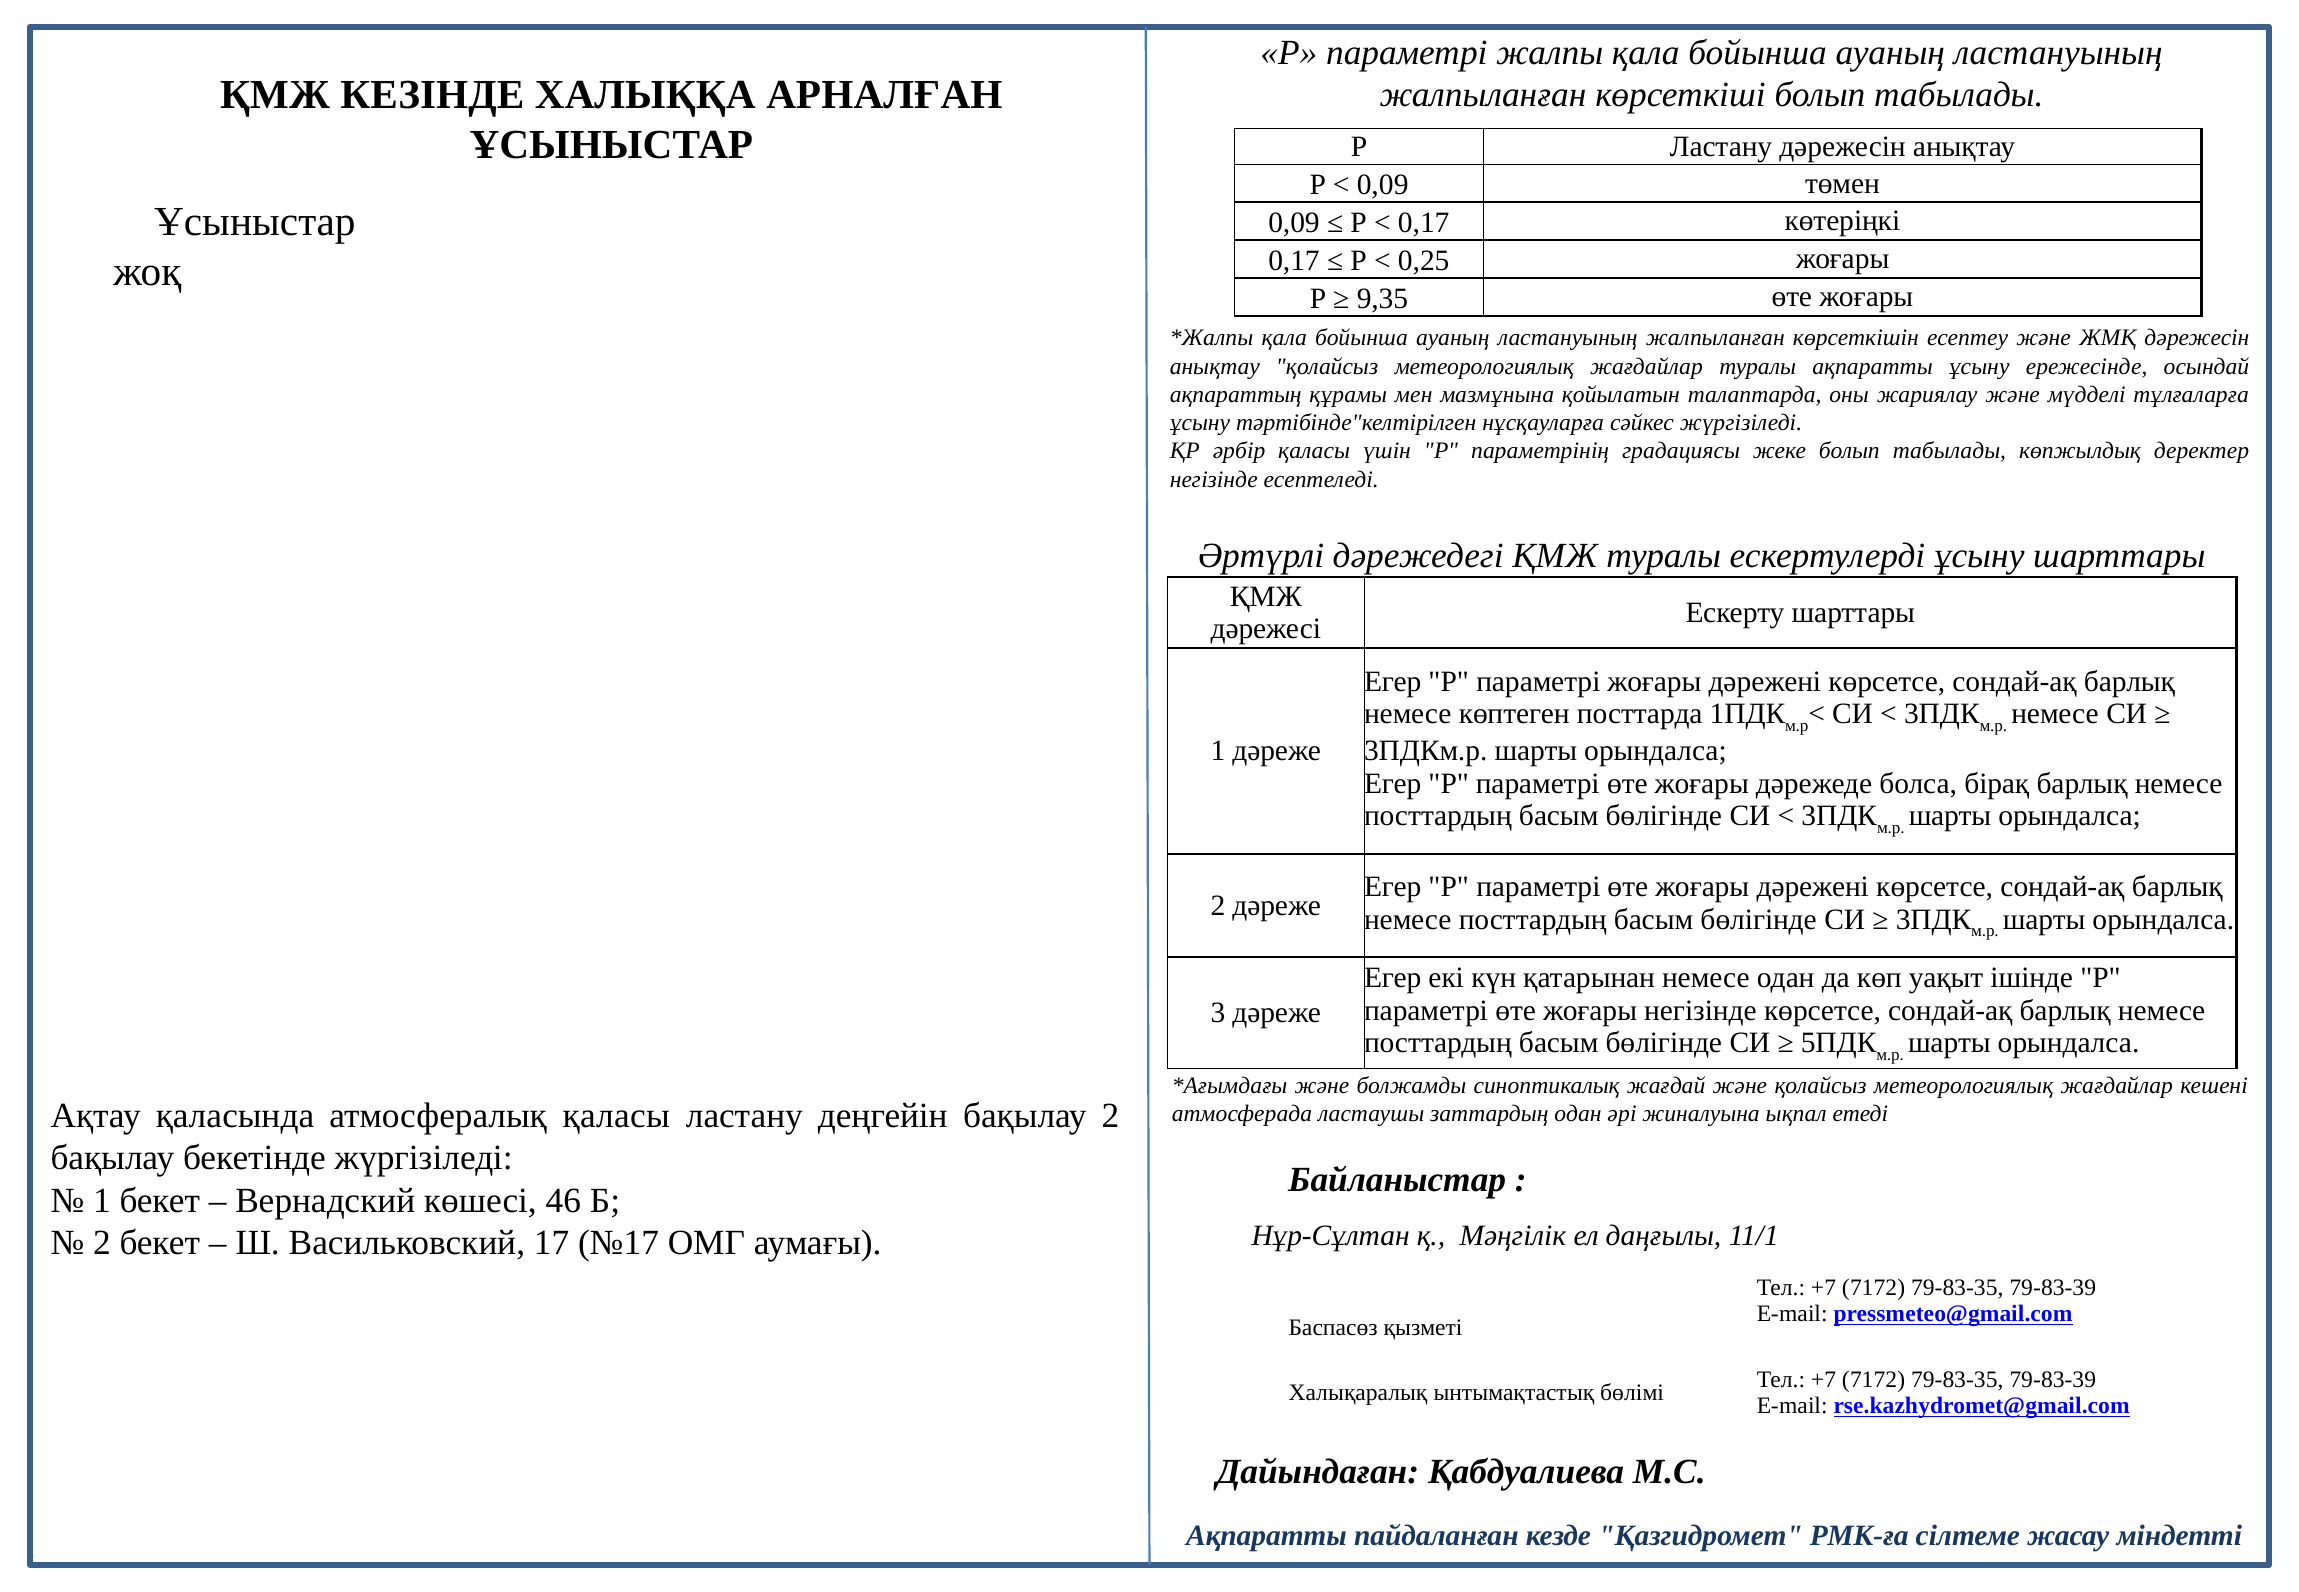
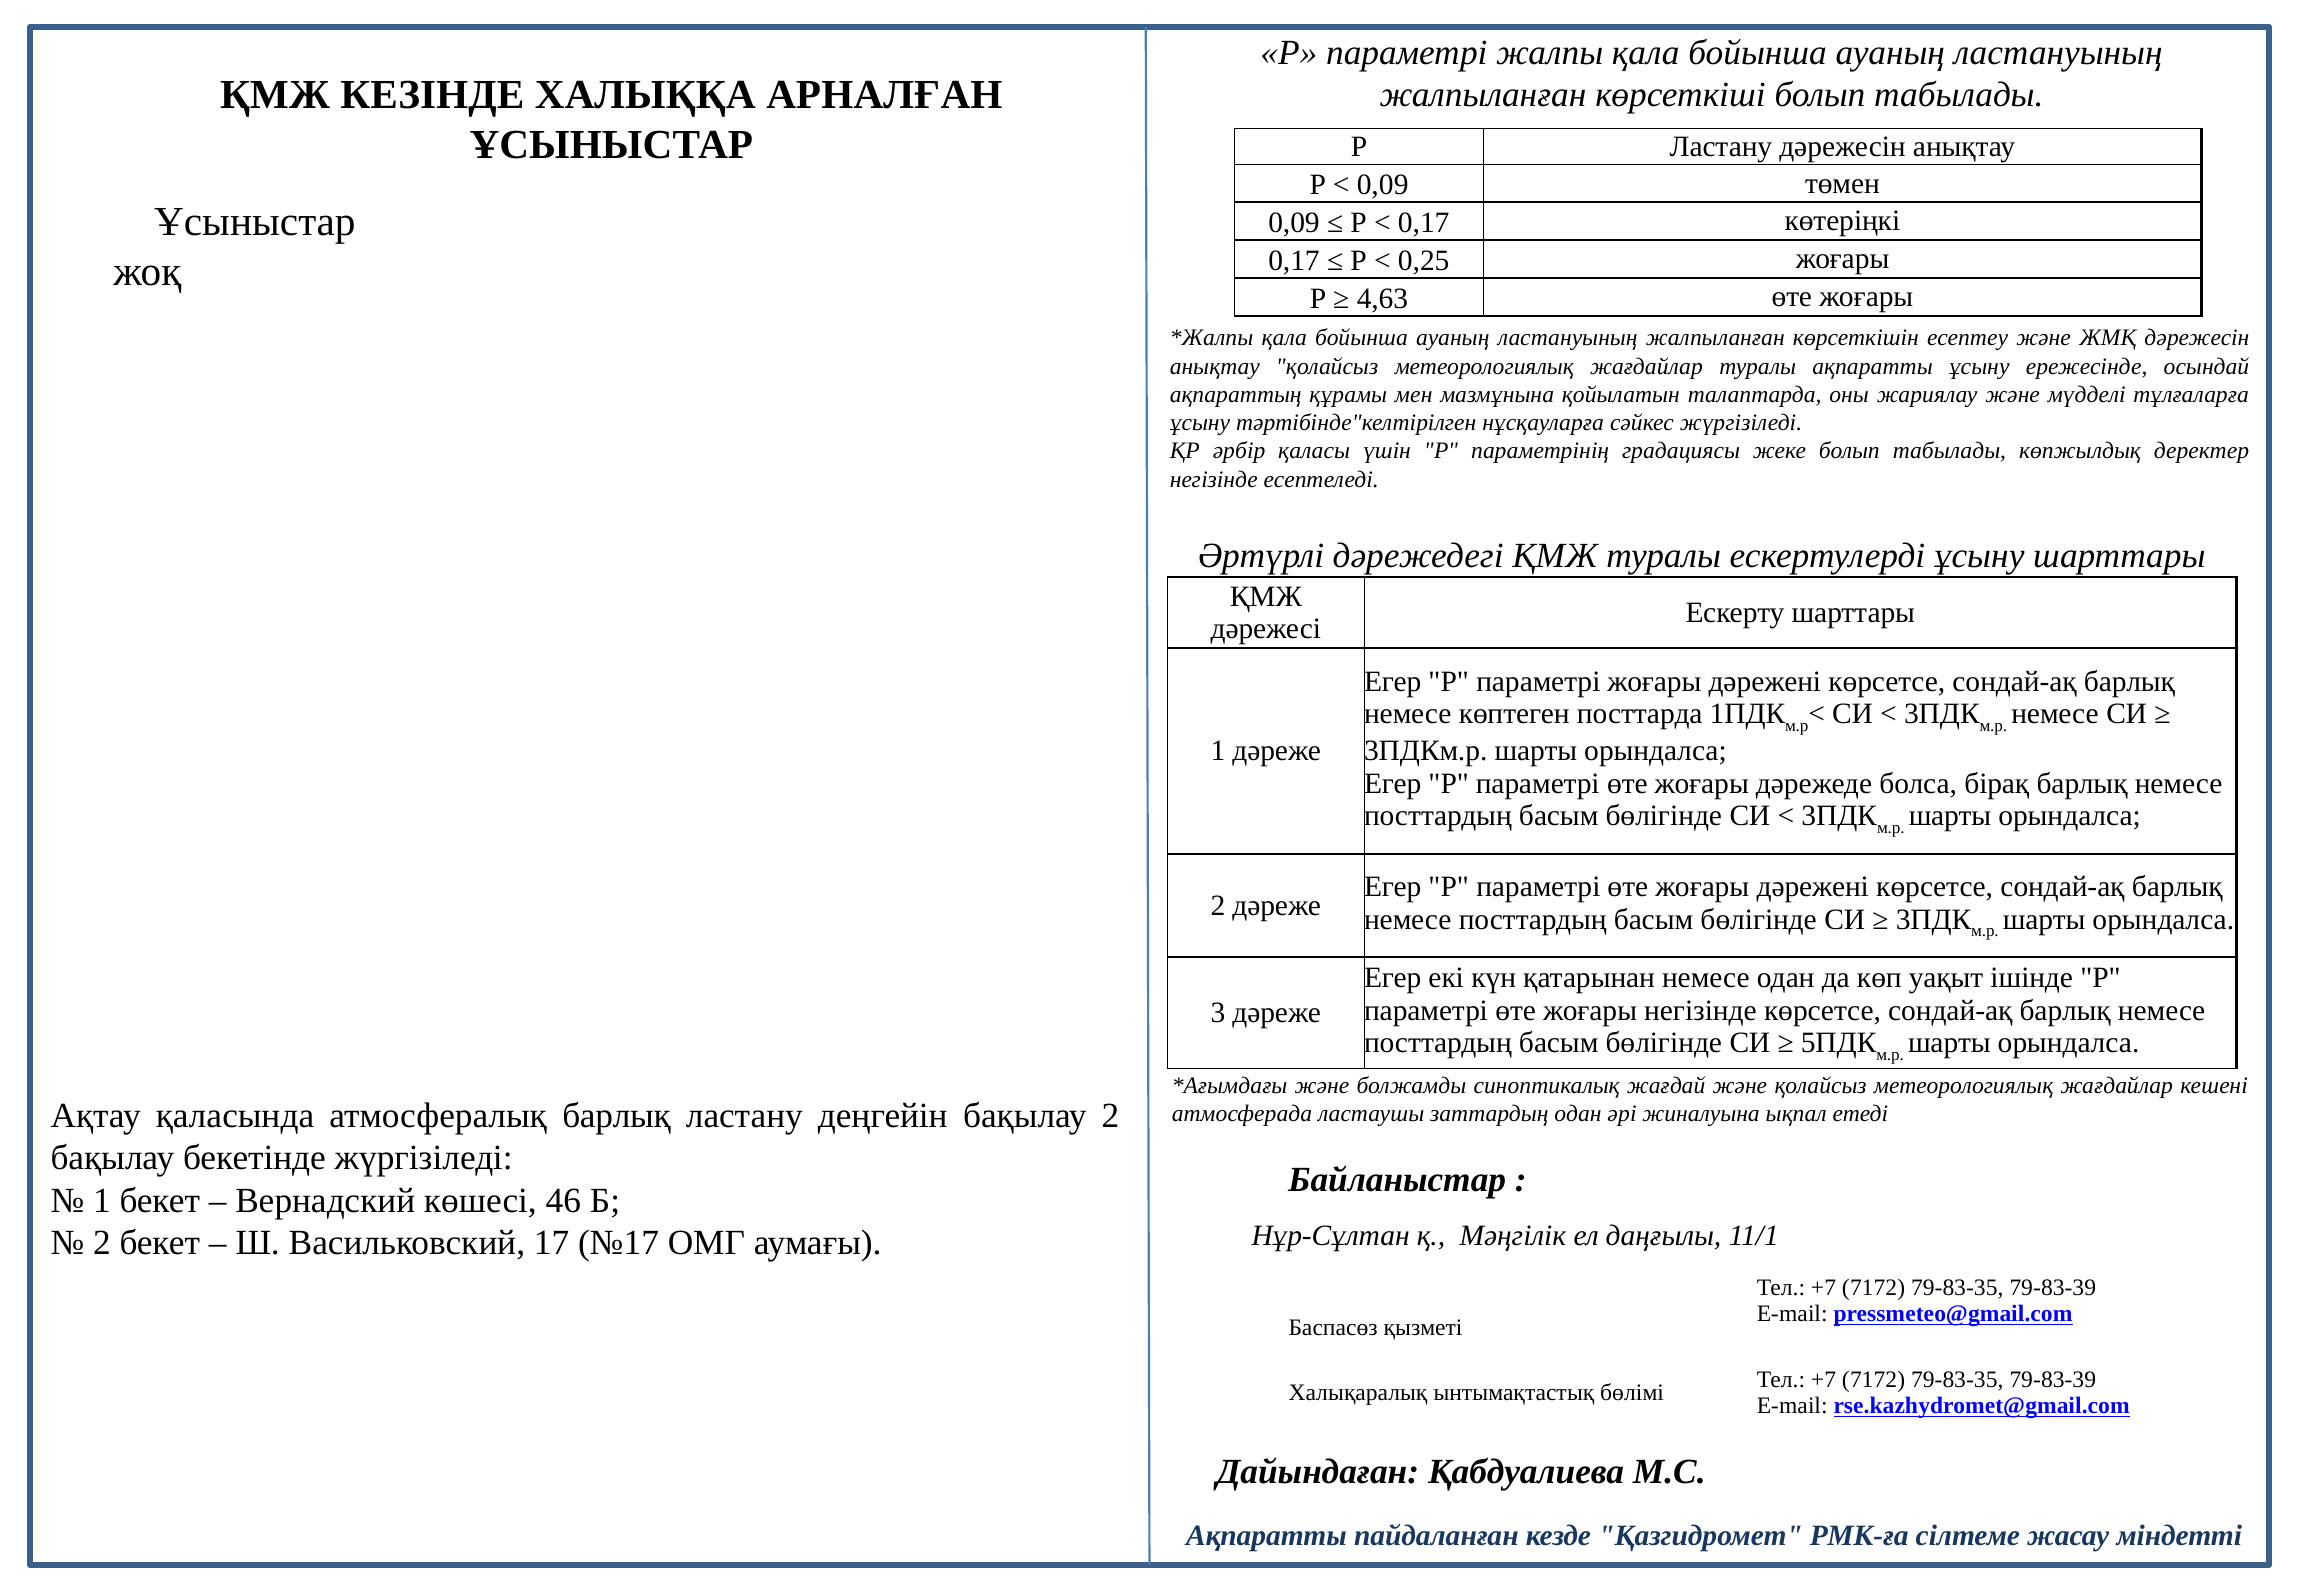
9,35: 9,35 -> 4,63 (1382, 298)
атмосфералық қаласы: қаласы -> барлық (617, 1115)
